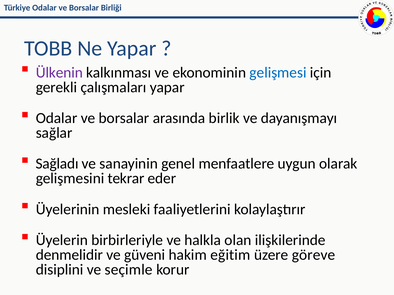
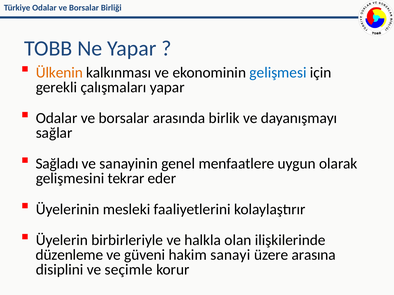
Ülkenin colour: purple -> orange (59, 73)
denmelidir: denmelidir -> düzenleme (69, 255)
eğitim: eğitim -> sanayi (230, 255)
göreve: göreve -> arasına (314, 255)
